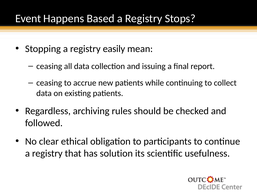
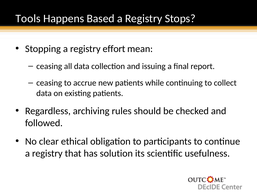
Event: Event -> Tools (28, 19)
easily: easily -> effort (114, 49)
